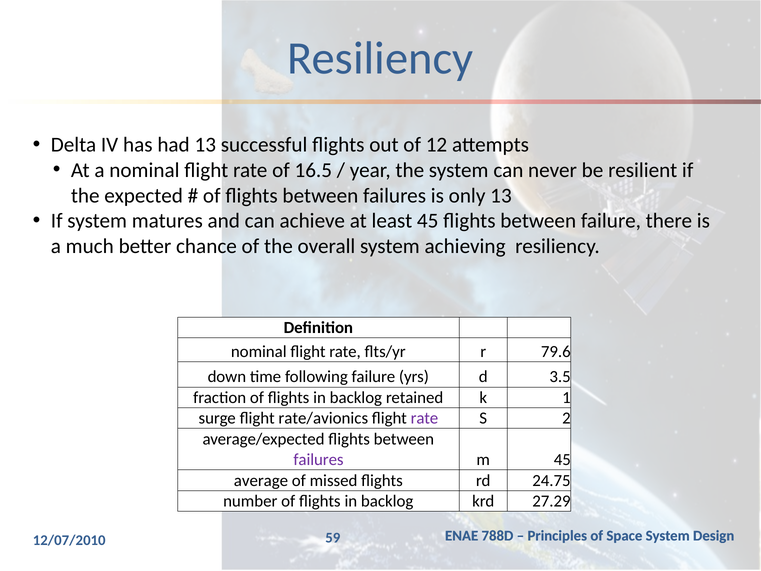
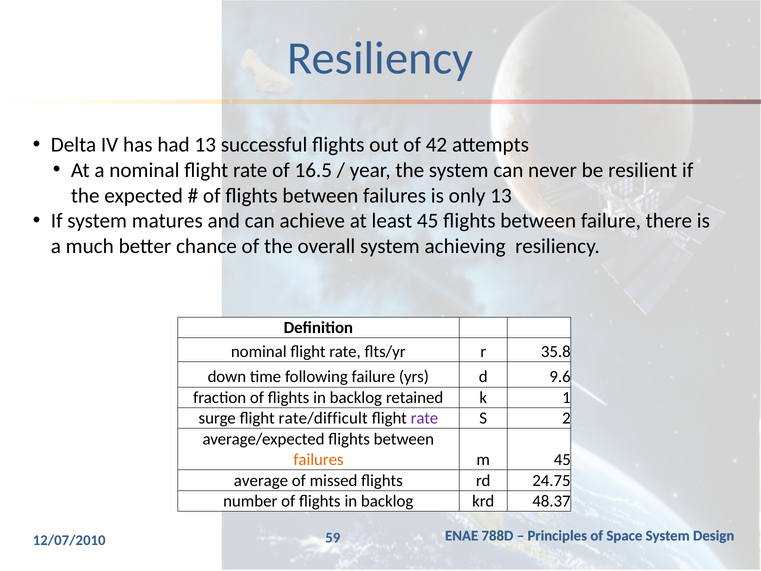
12: 12 -> 42 (436, 145)
79.6: 79.6 -> 35.8 (556, 351)
3.5: 3.5 -> 9.6 (560, 377)
rate/avionics: rate/avionics -> rate/difficult (323, 418)
failures colour: purple -> orange (318, 460)
27.29: 27.29 -> 48.37 (551, 501)
